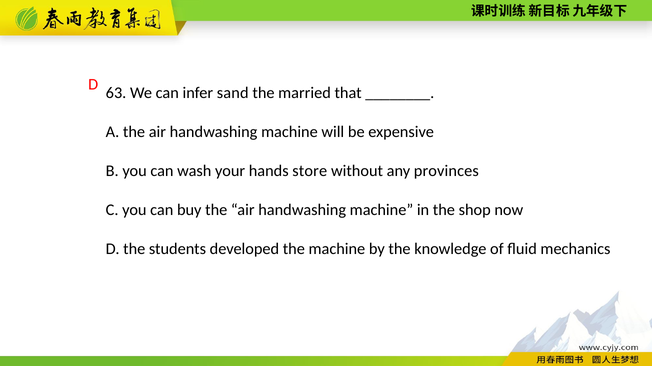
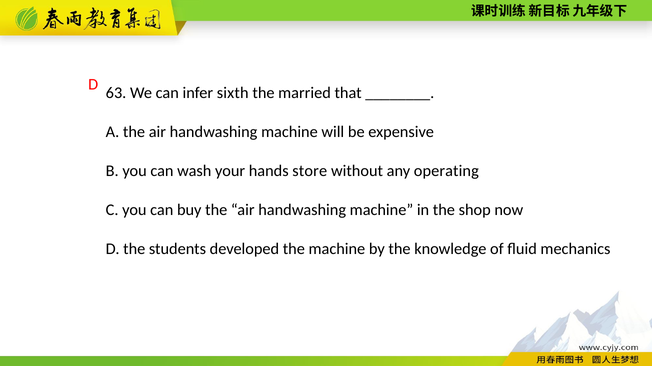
sand: sand -> sixth (233, 93)
provinces: provinces -> operating (446, 171)
